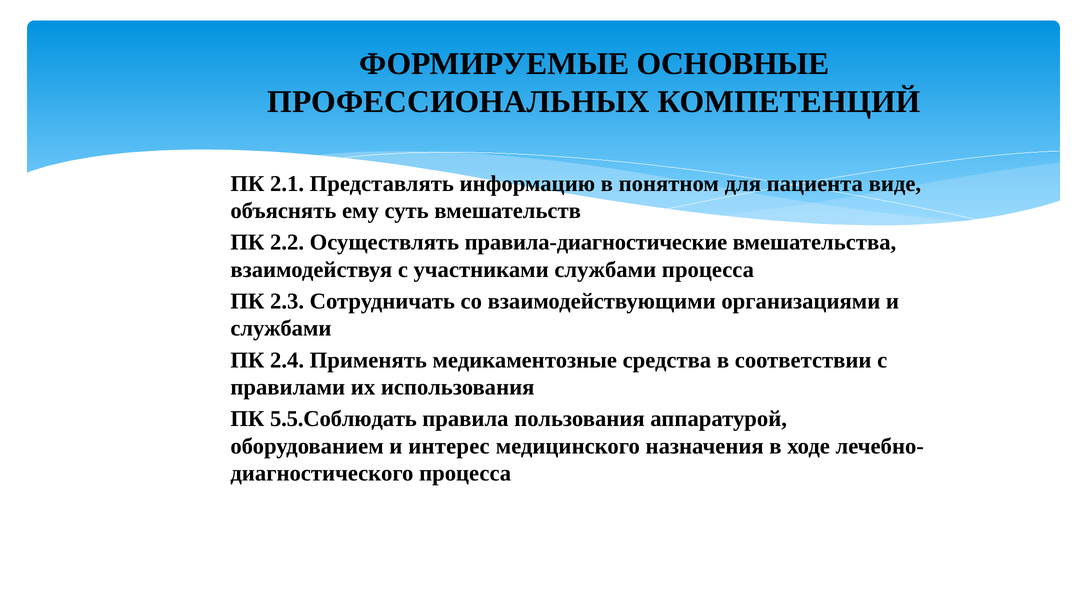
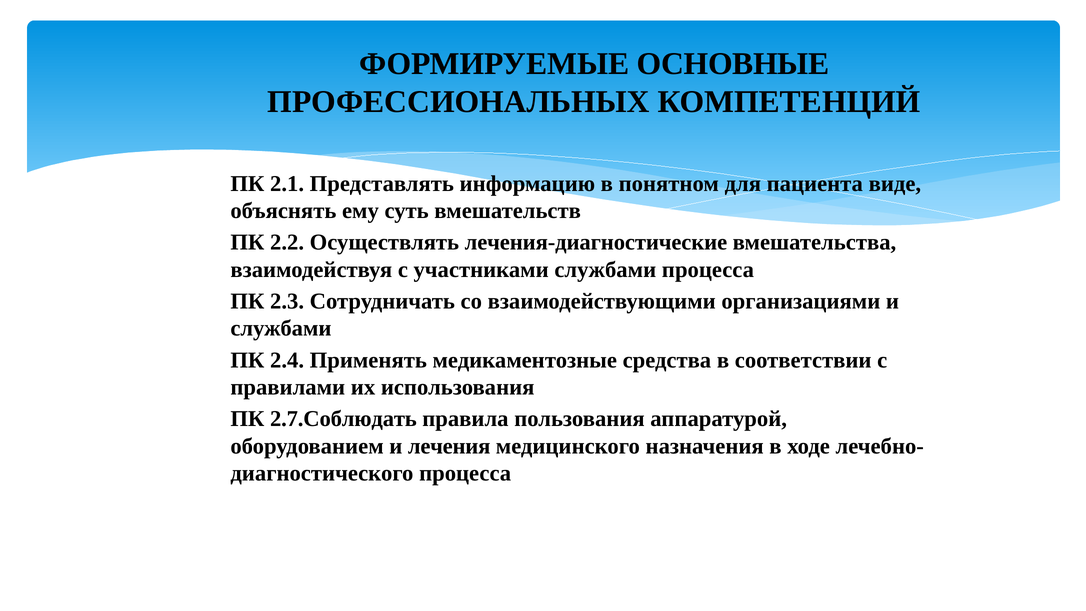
правила-диагностические: правила-диагностические -> лечения-диагностические (596, 242)
5.5.Соблюдать: 5.5.Соблюдать -> 2.7.Соблюдать (343, 419)
интерес: интерес -> лечения (449, 446)
